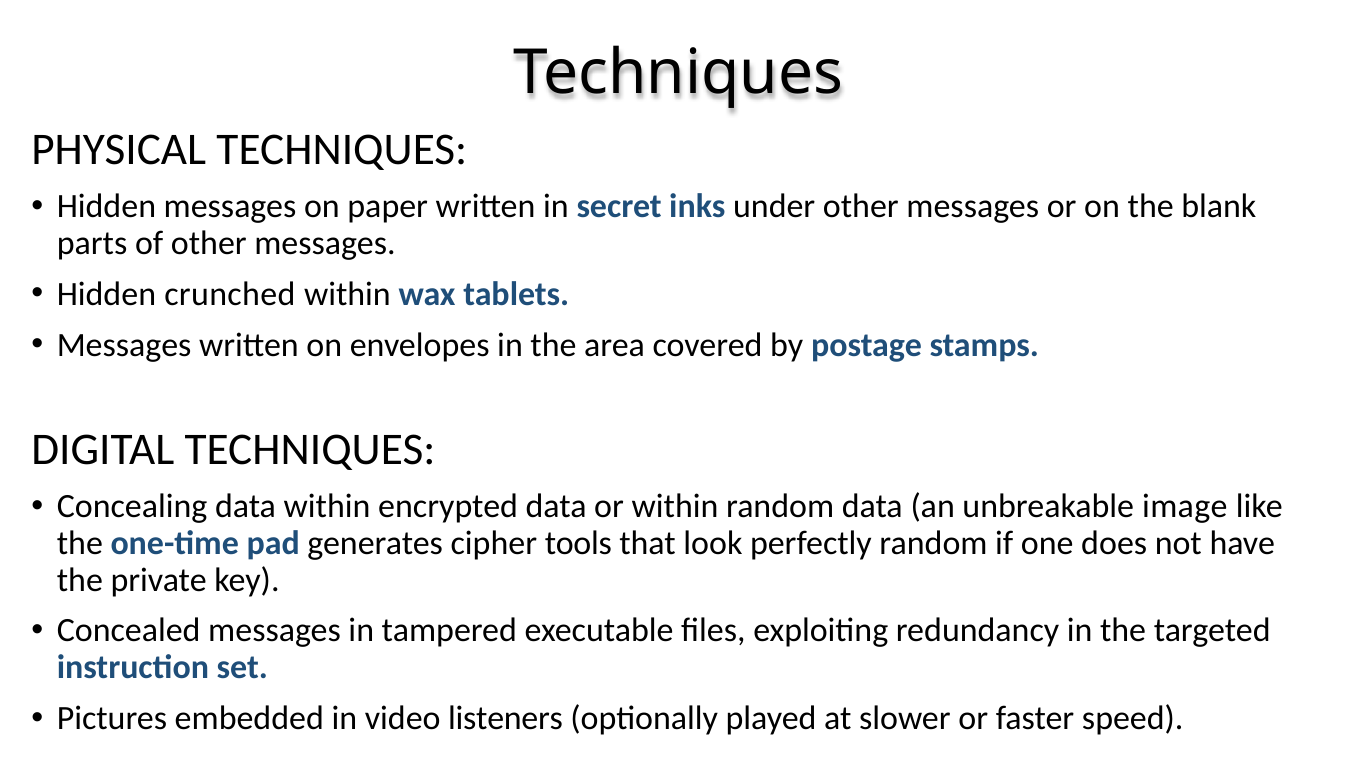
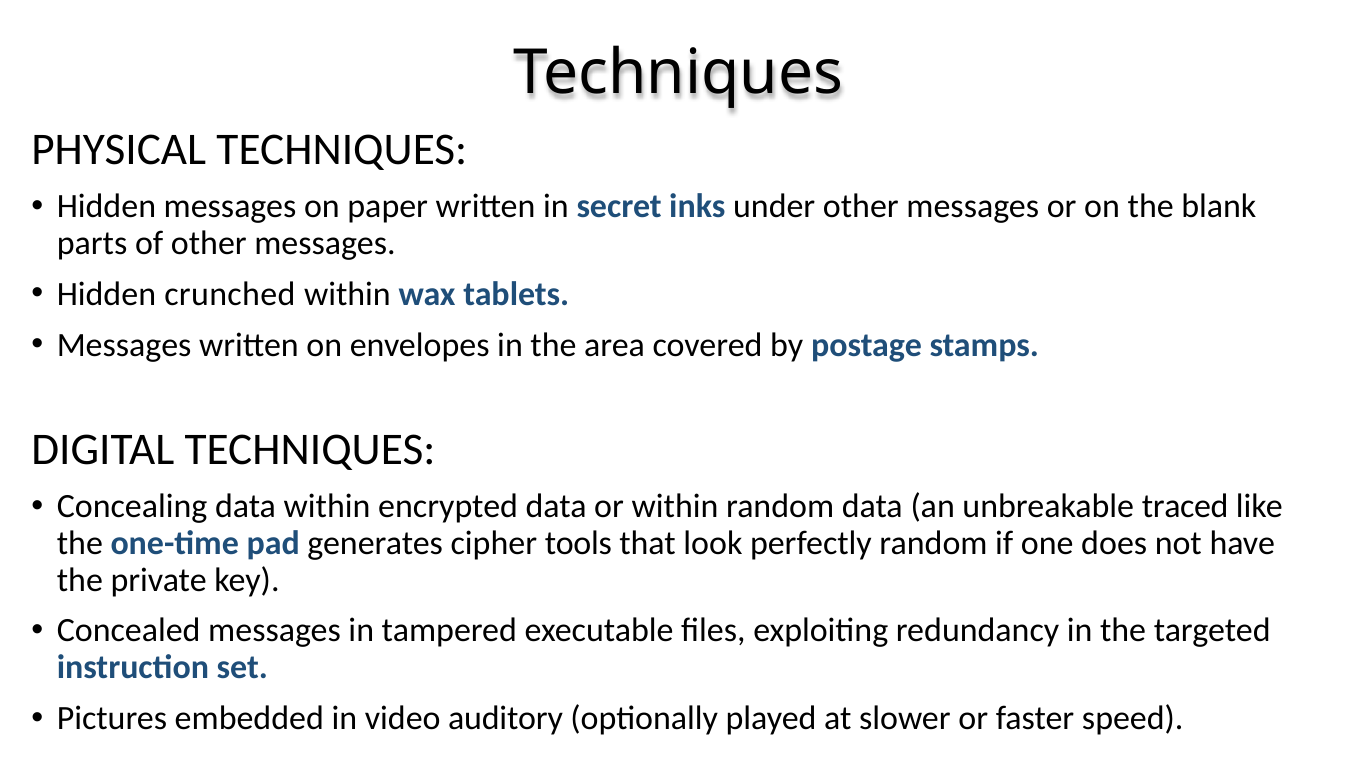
image: image -> traced (1185, 506)
listeners: listeners -> auditory (506, 718)
